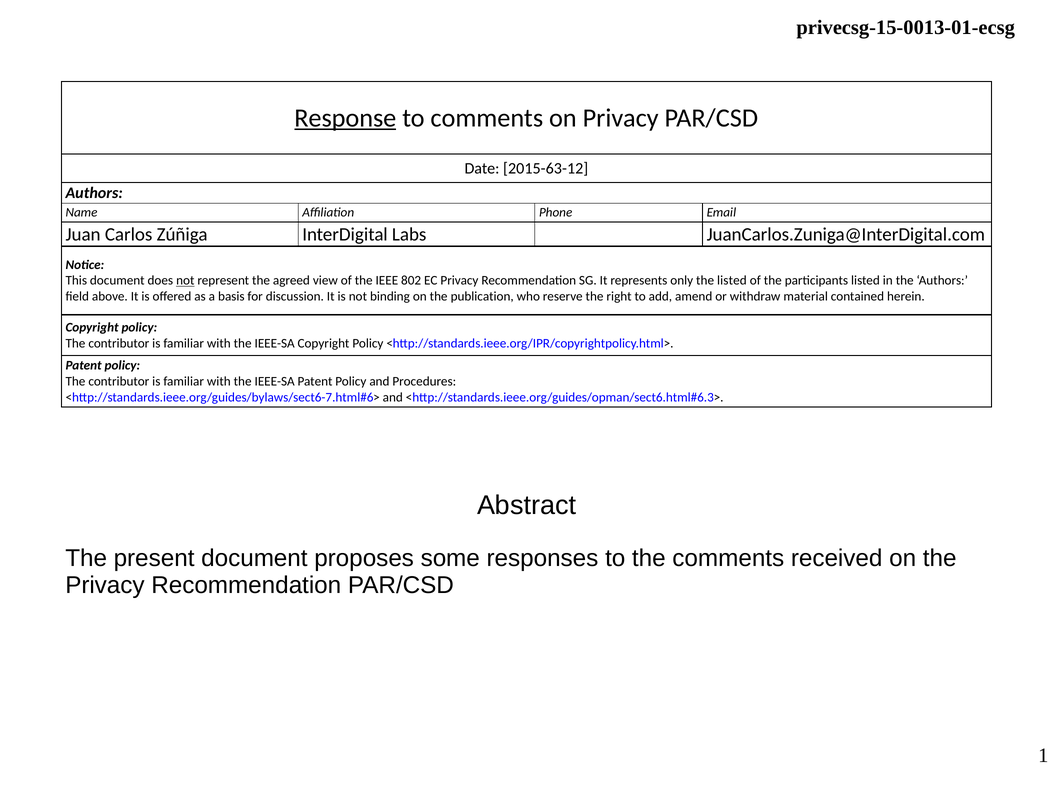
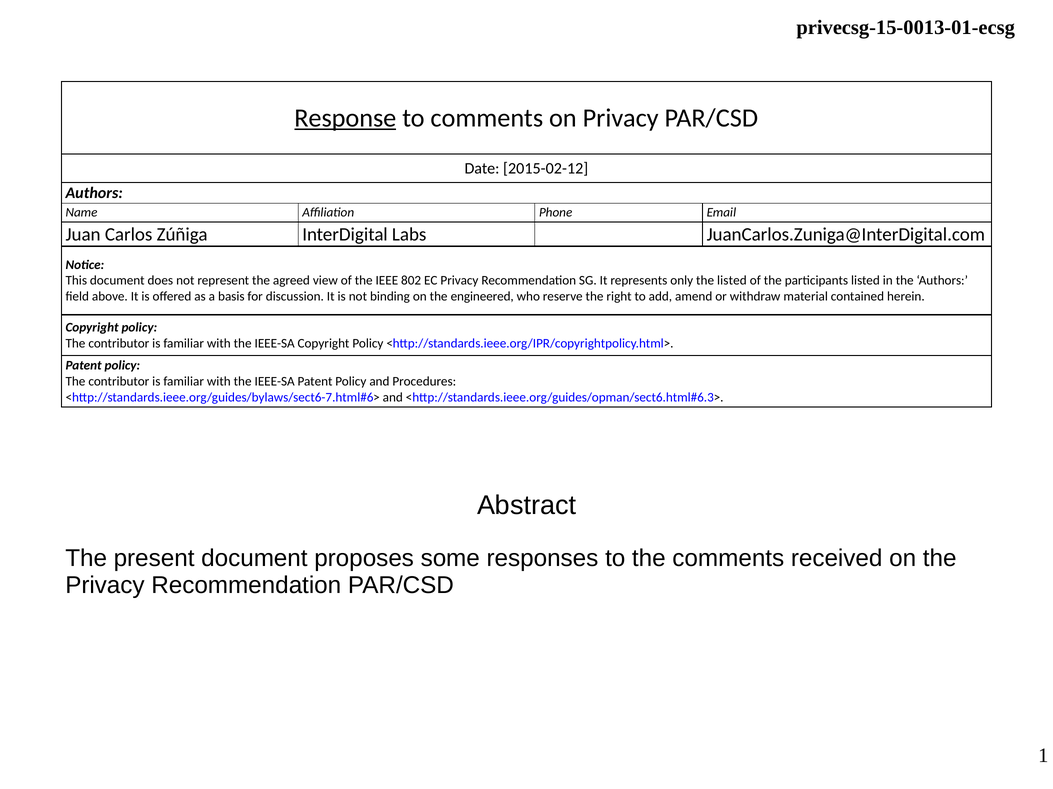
2015-63-12: 2015-63-12 -> 2015-02-12 (546, 169)
not underline: present -> none (185, 281)
publication: publication -> engineered (482, 297)
